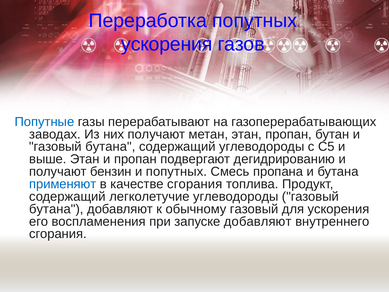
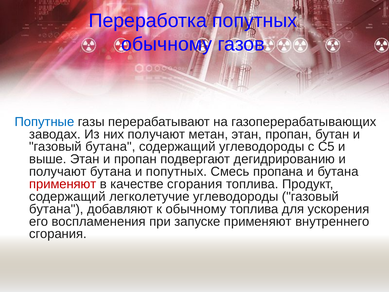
ускорения: ускорения -> обычному (167, 44)
получают бензин: бензин -> бутана (111, 171)
применяют colour: blue -> red (63, 184)
обычному газовый: газовый -> топлива (254, 209)
запуске добавляют: добавляют -> применяют (258, 221)
